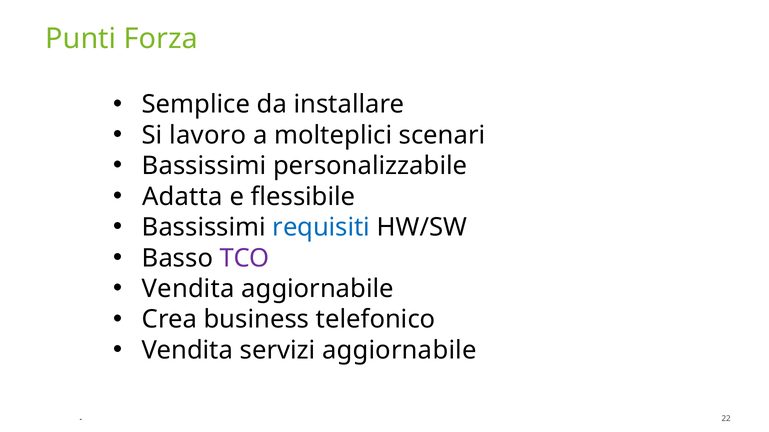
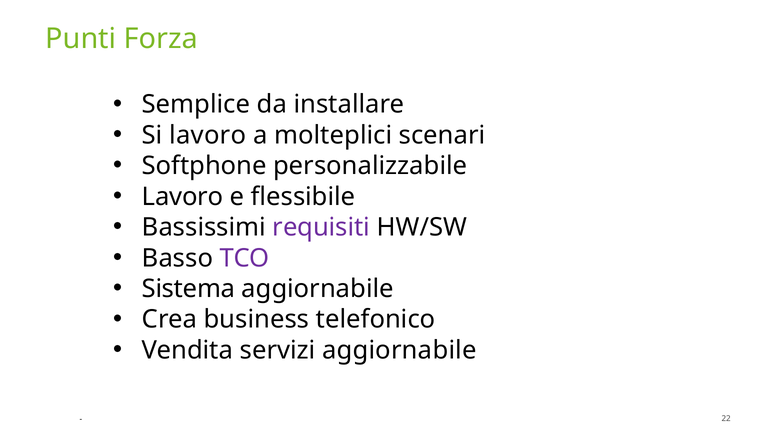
Bassissimi: Bassissimi -> Softphone (204, 166)
Adatta: Adatta -> Lavoro (183, 197)
requisiti colour: blue -> purple (321, 228)
Vendita: Vendita -> Sistema (188, 289)
